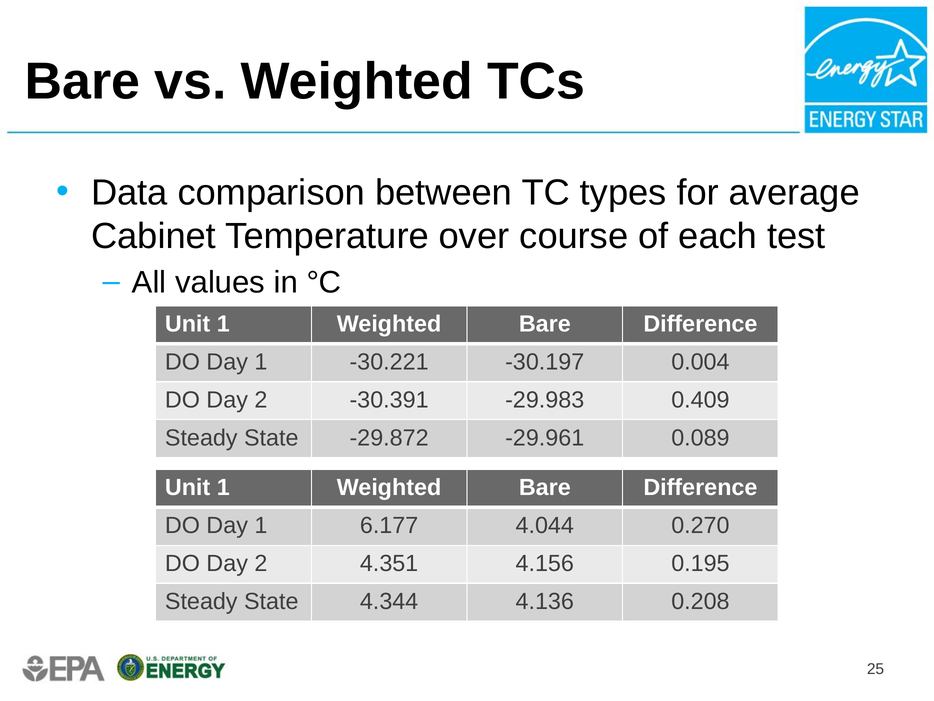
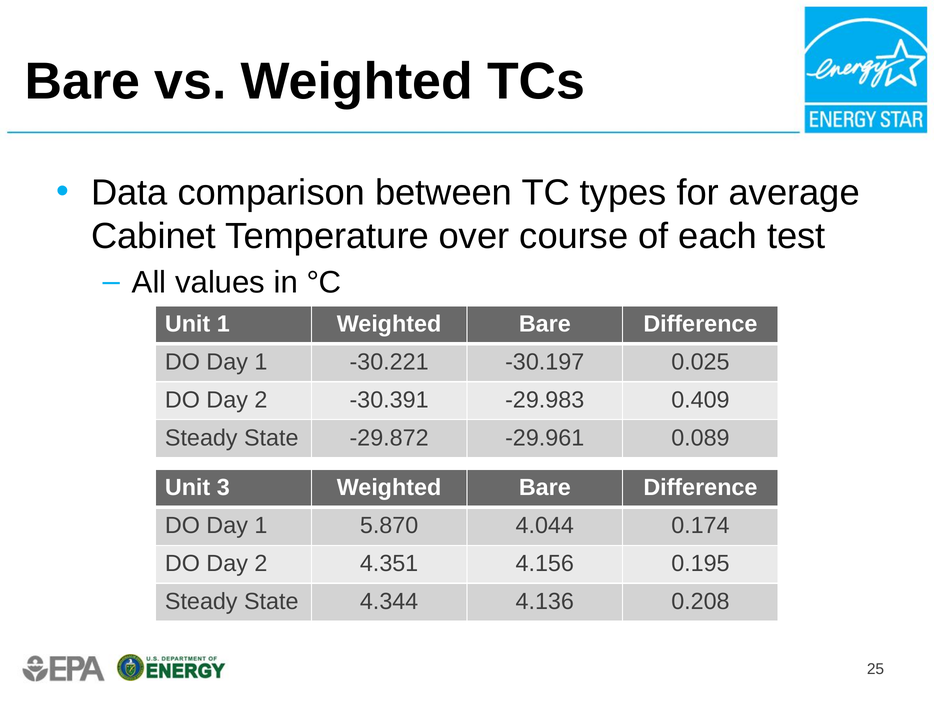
0.004: 0.004 -> 0.025 (700, 362)
1: 1 -> 3 (223, 487)
6.177: 6.177 -> 5.870 (389, 525)
0.270: 0.270 -> 0.174 (700, 525)
